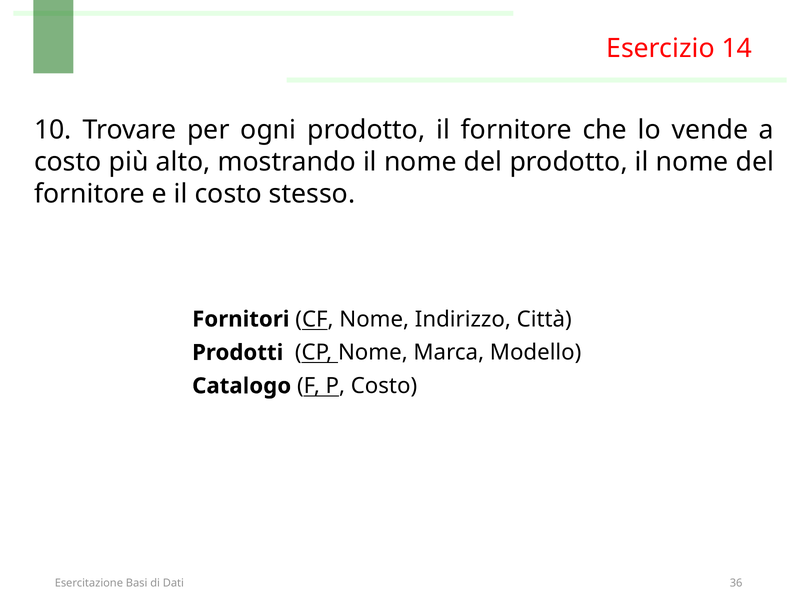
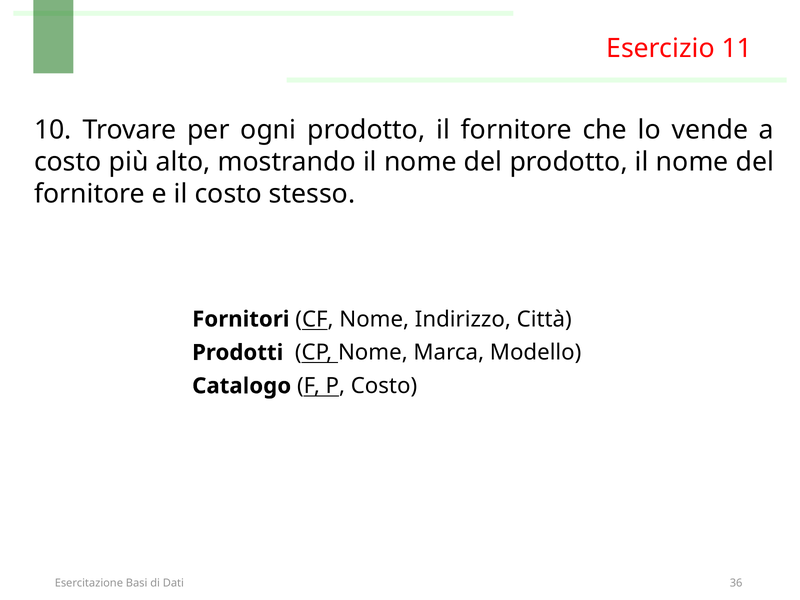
14: 14 -> 11 (737, 49)
